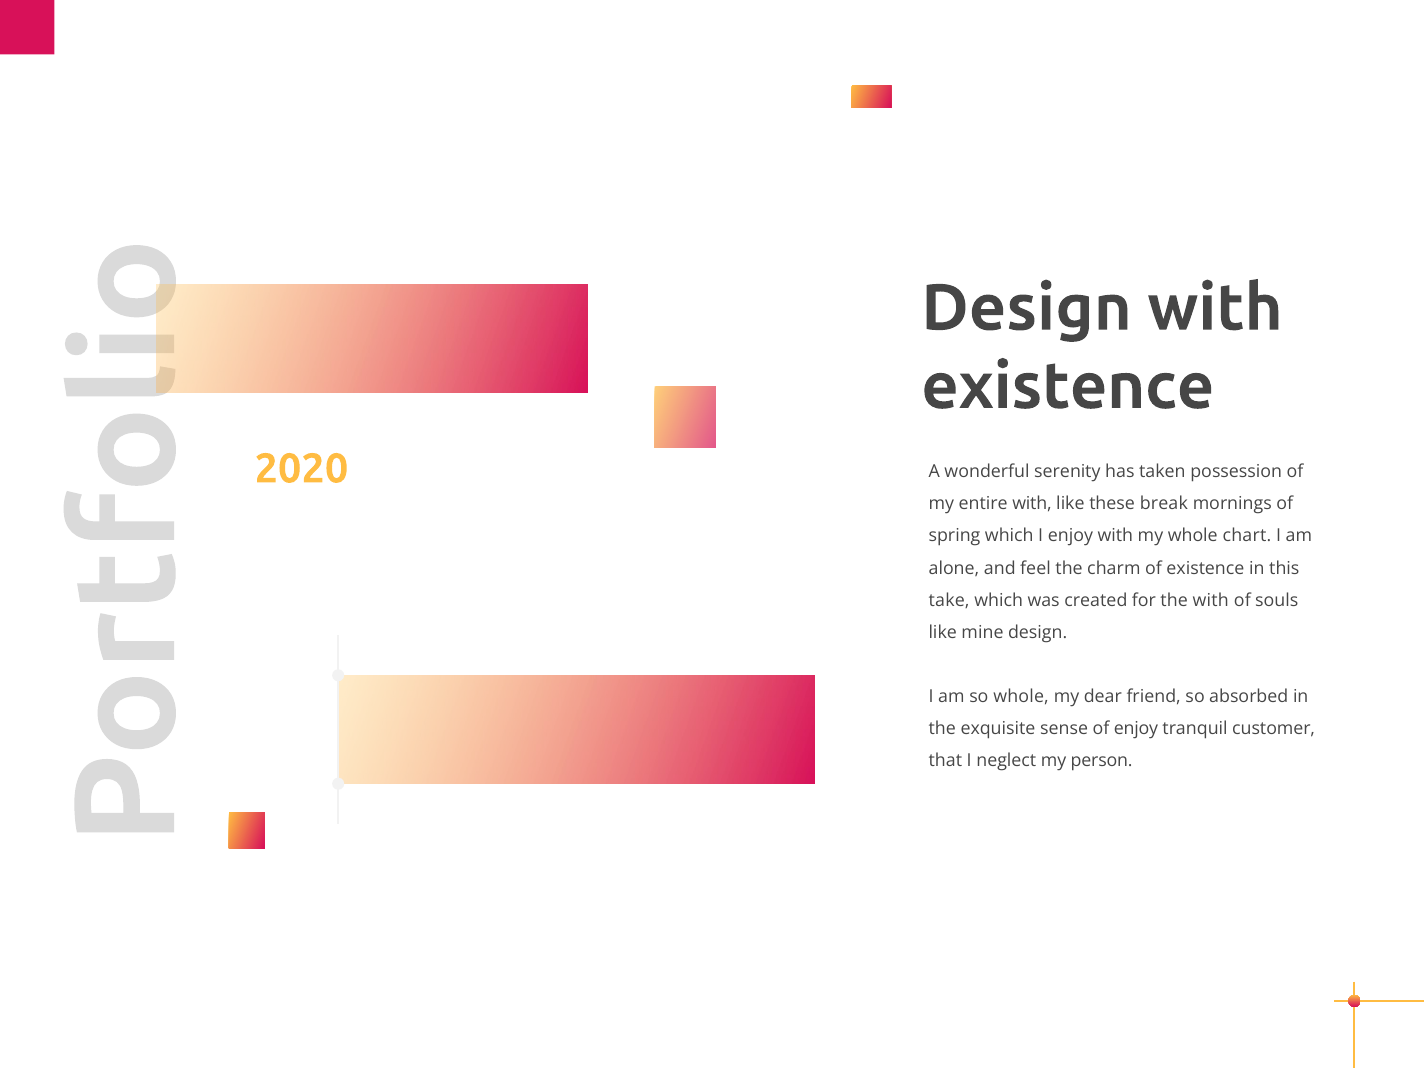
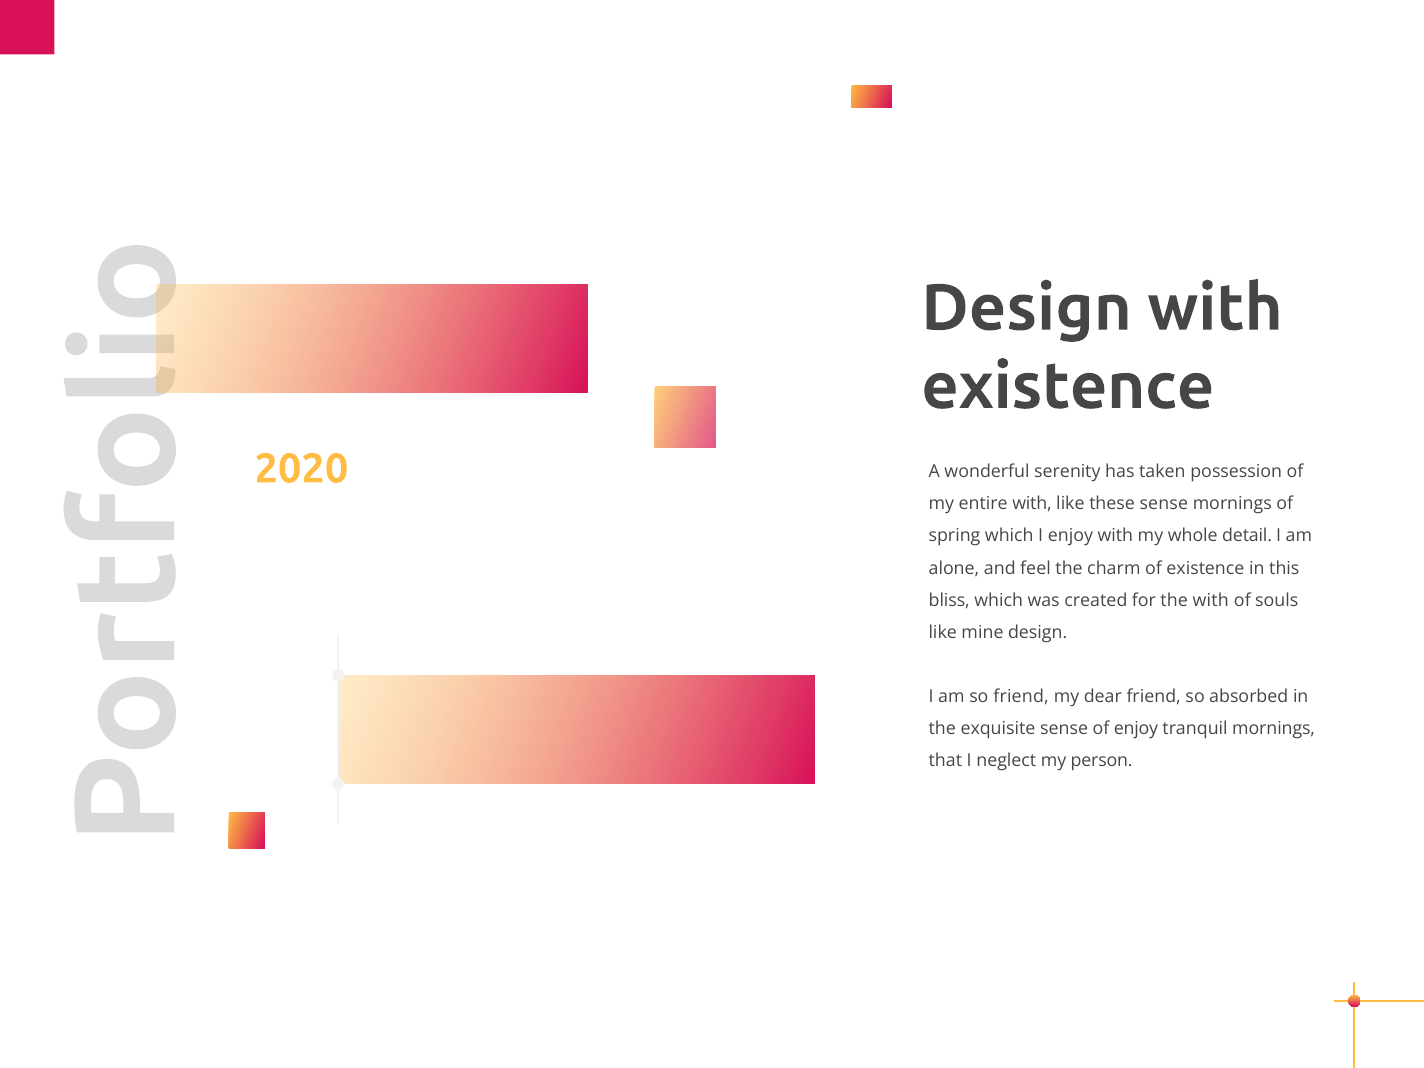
these break: break -> sense (1164, 504)
chart: chart -> detail (1247, 536)
take: take -> bliss (949, 600)
so whole: whole -> friend (1021, 697)
tranquil customer: customer -> mornings (1274, 729)
